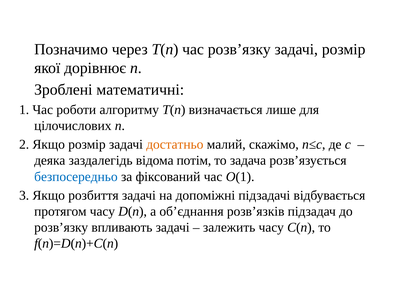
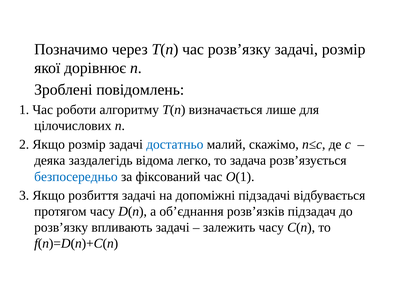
математичні: математичні -> повідомлень (140, 90)
достатньо colour: orange -> blue (175, 145)
потім: потім -> легко (194, 161)
